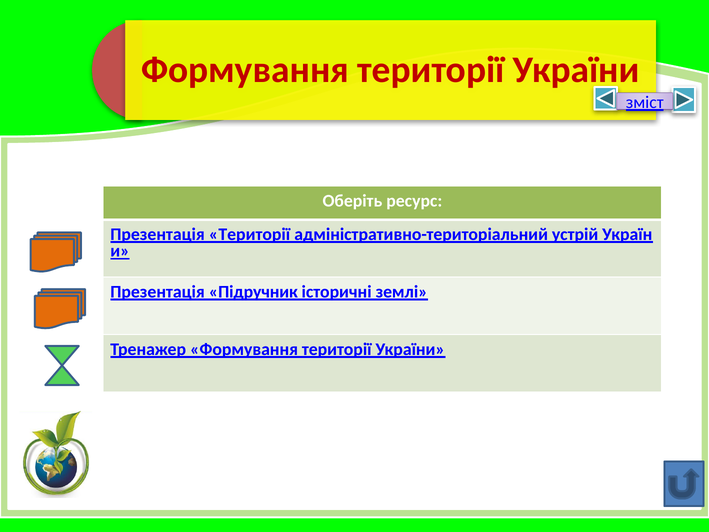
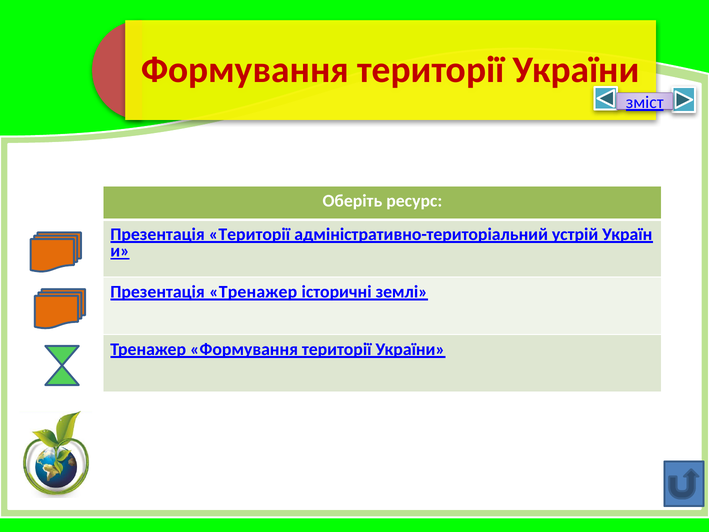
Презентація Підручник: Підручник -> Тренажер (253, 292)
